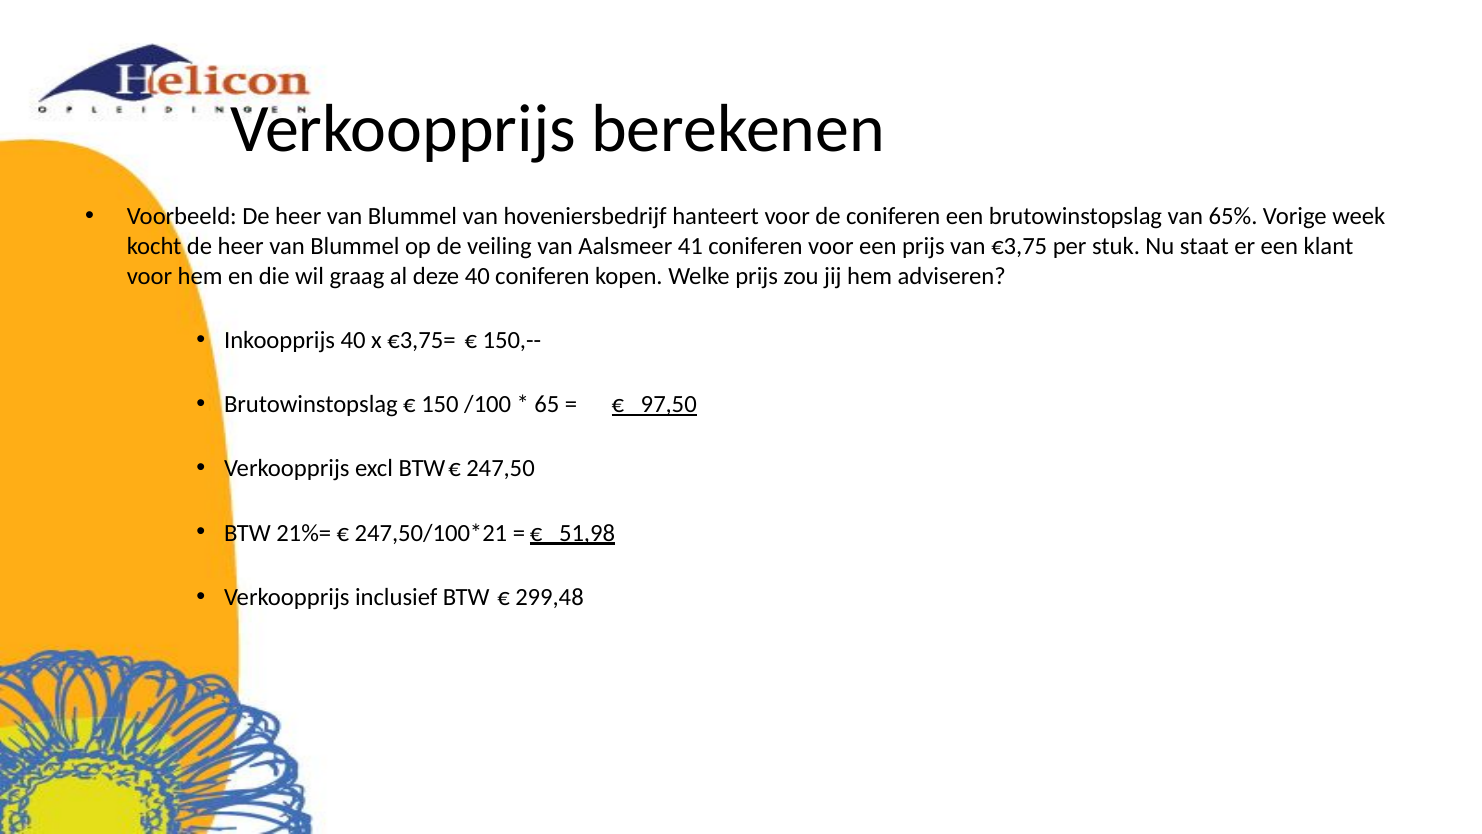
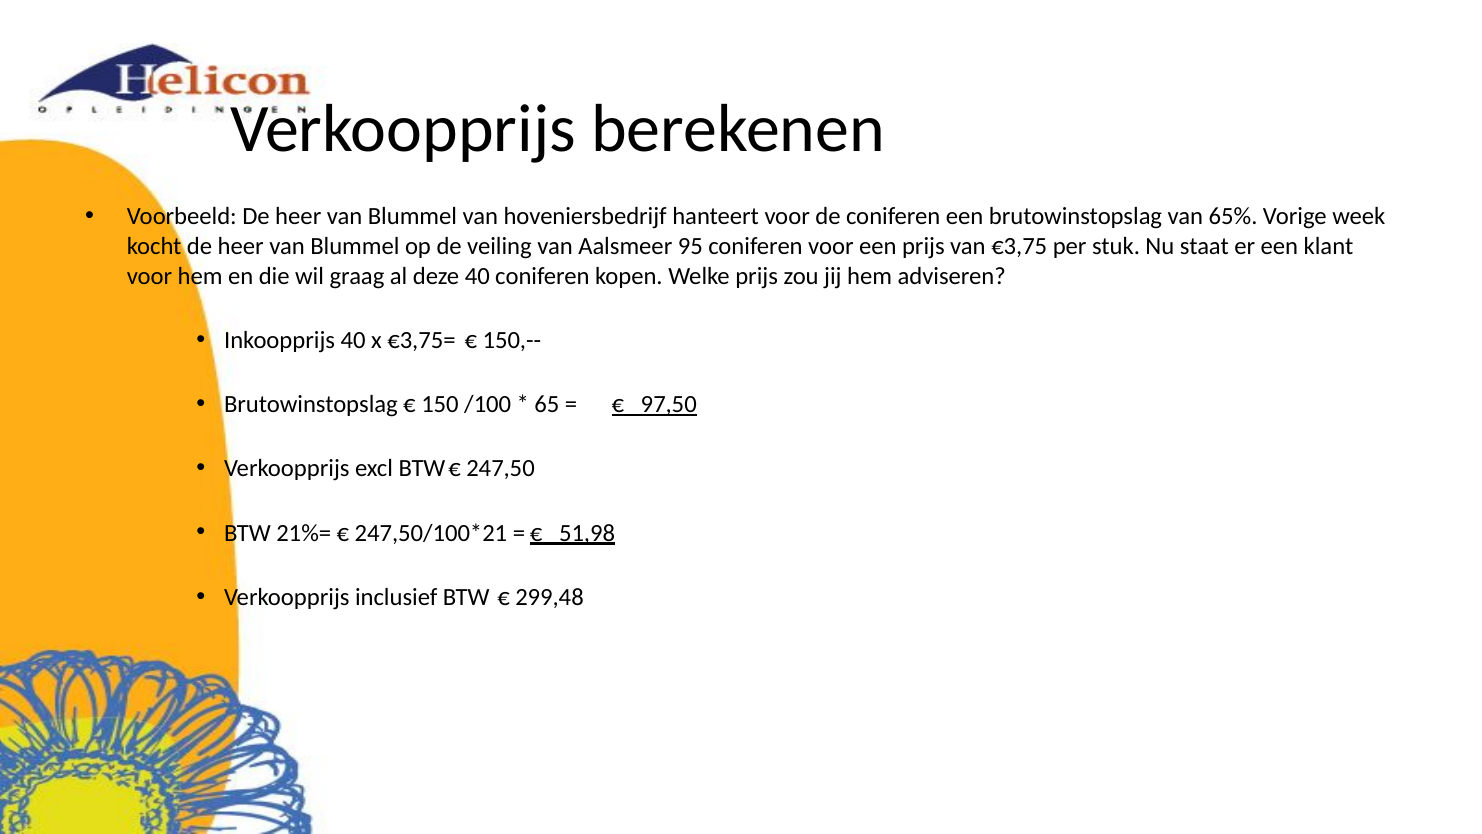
41: 41 -> 95 (690, 246)
